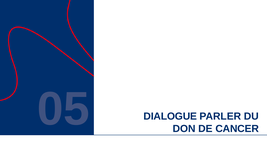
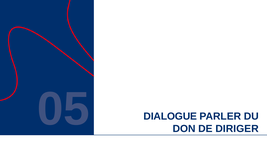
CANCER: CANCER -> DIRIGER (237, 129)
